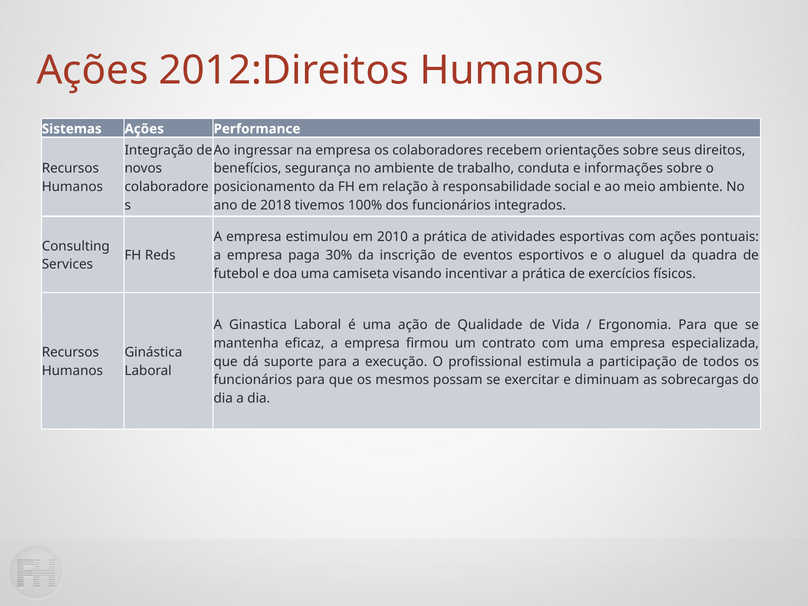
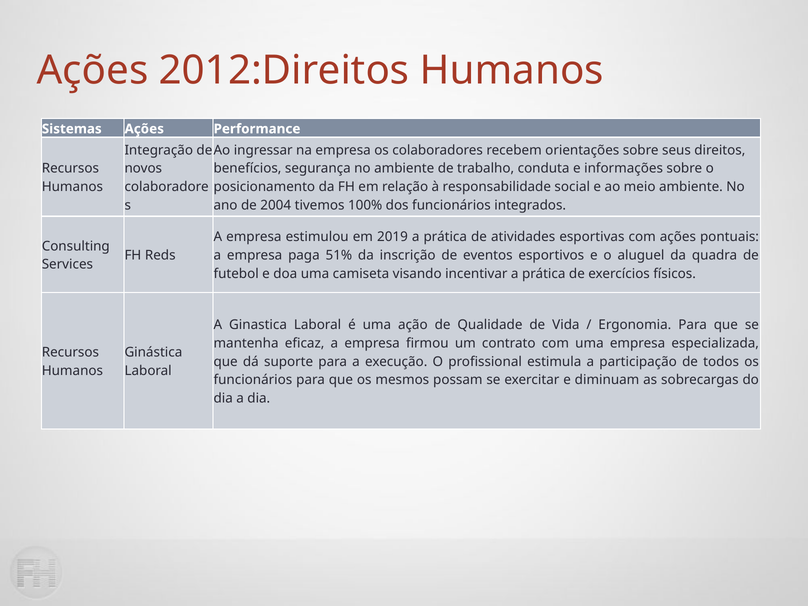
2018: 2018 -> 2004 (276, 205)
2010: 2010 -> 2019 (392, 237)
30%: 30% -> 51% (339, 255)
